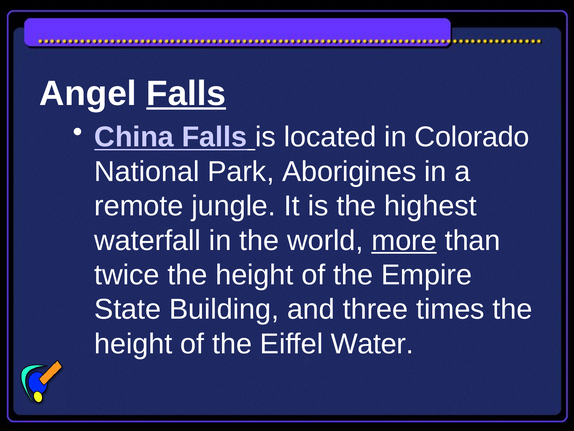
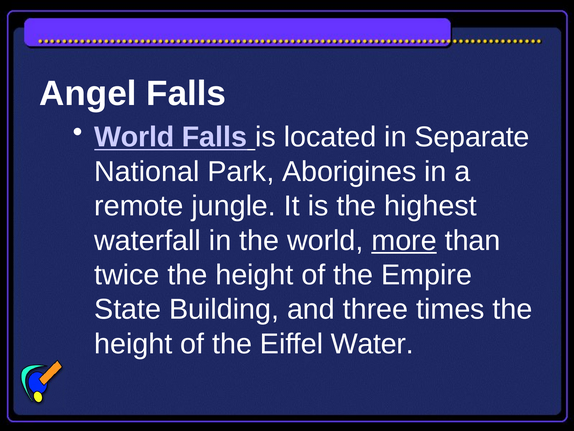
Falls underline: present -> none (186, 93)
China: China -> World (134, 137)
Colorado: Colorado -> Separate (472, 137)
